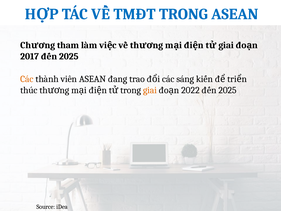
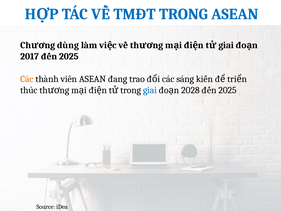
tham: tham -> dùng (68, 45)
giai colour: orange -> blue (150, 90)
2022: 2022 -> 2028 (190, 90)
